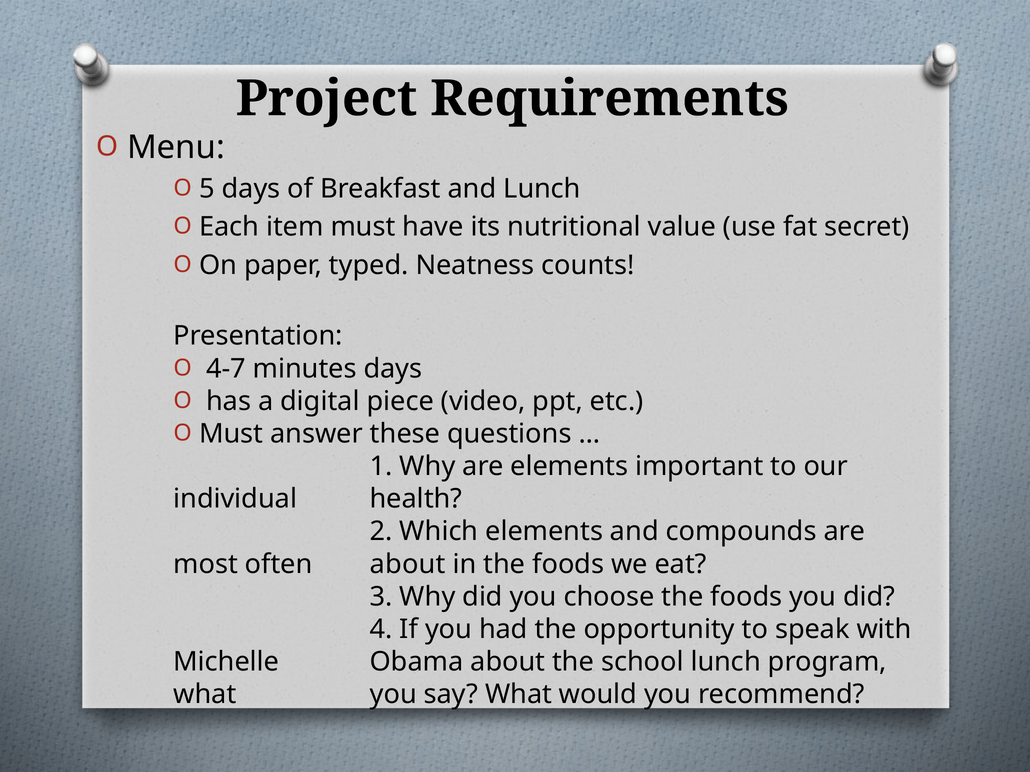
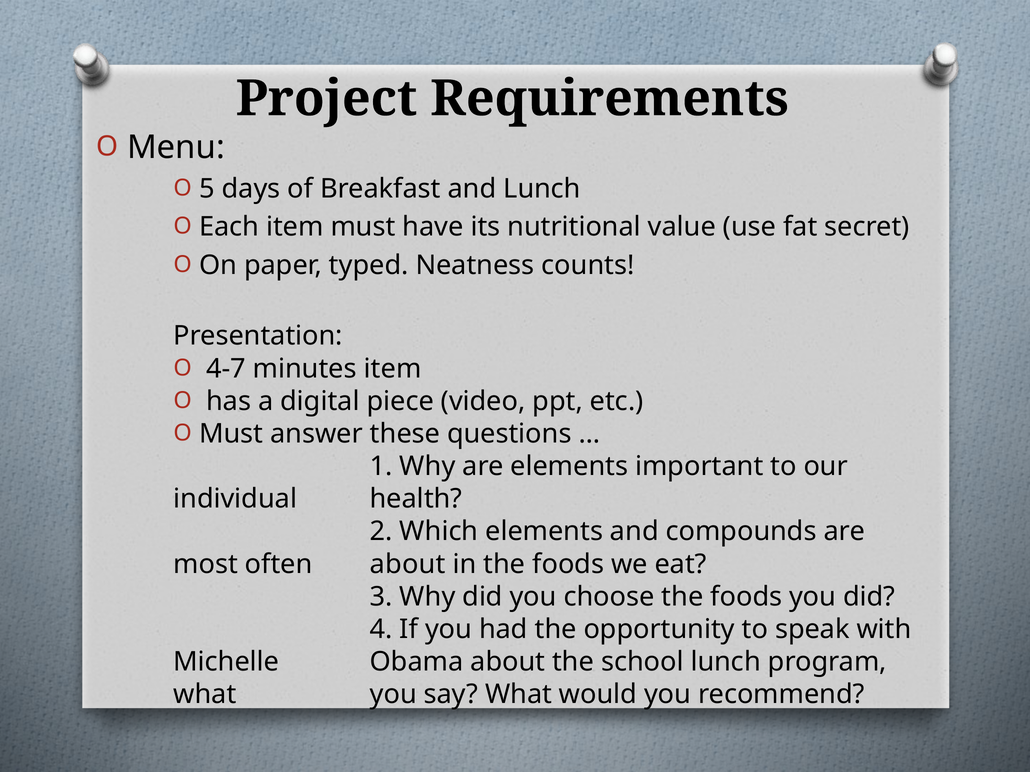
minutes days: days -> item (393, 369)
